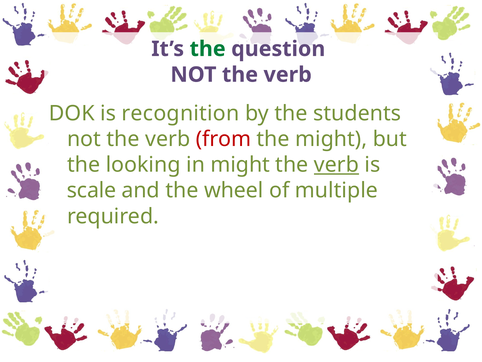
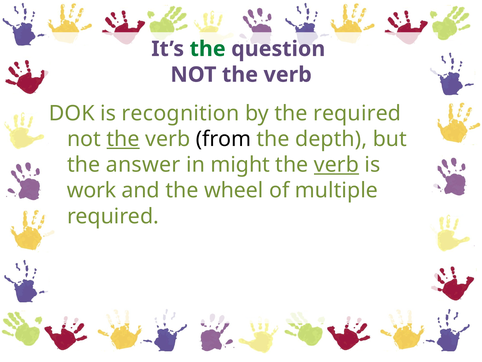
the students: students -> required (357, 113)
the underline: none -> present (123, 139)
from colour: red -> black (223, 139)
the might: might -> depth (331, 139)
looking: looking -> answer (143, 165)
scale: scale -> work (92, 190)
